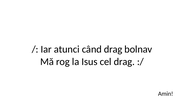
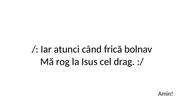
când drag: drag -> frică (113, 49)
